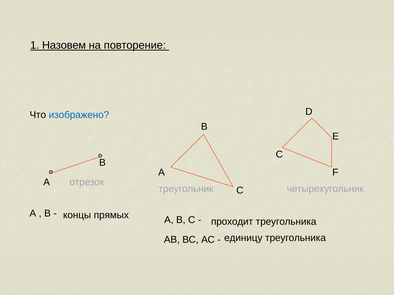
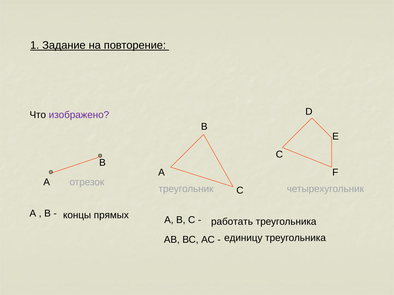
Назовем: Назовем -> Задание (64, 45)
изображено colour: blue -> purple (79, 115)
проходит: проходит -> работать (232, 222)
